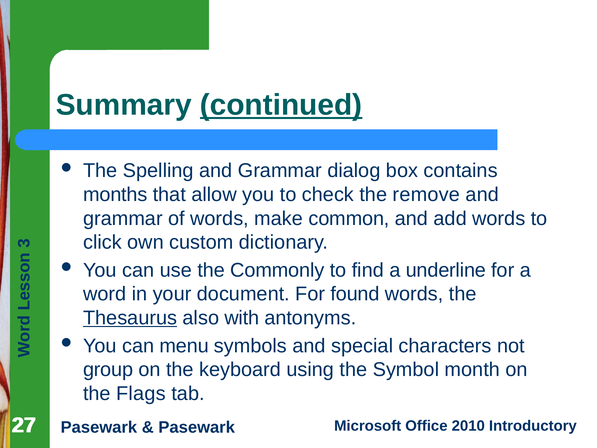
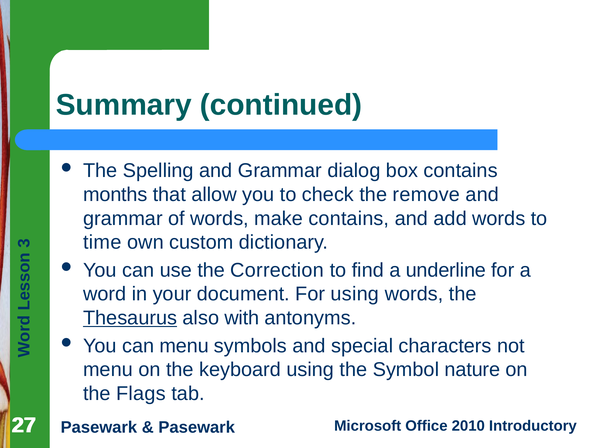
continued underline: present -> none (281, 105)
make common: common -> contains (349, 218)
click: click -> time (102, 242)
Commonly: Commonly -> Correction (277, 270)
For found: found -> using (355, 294)
group: group -> menu (108, 370)
month: month -> nature (472, 370)
